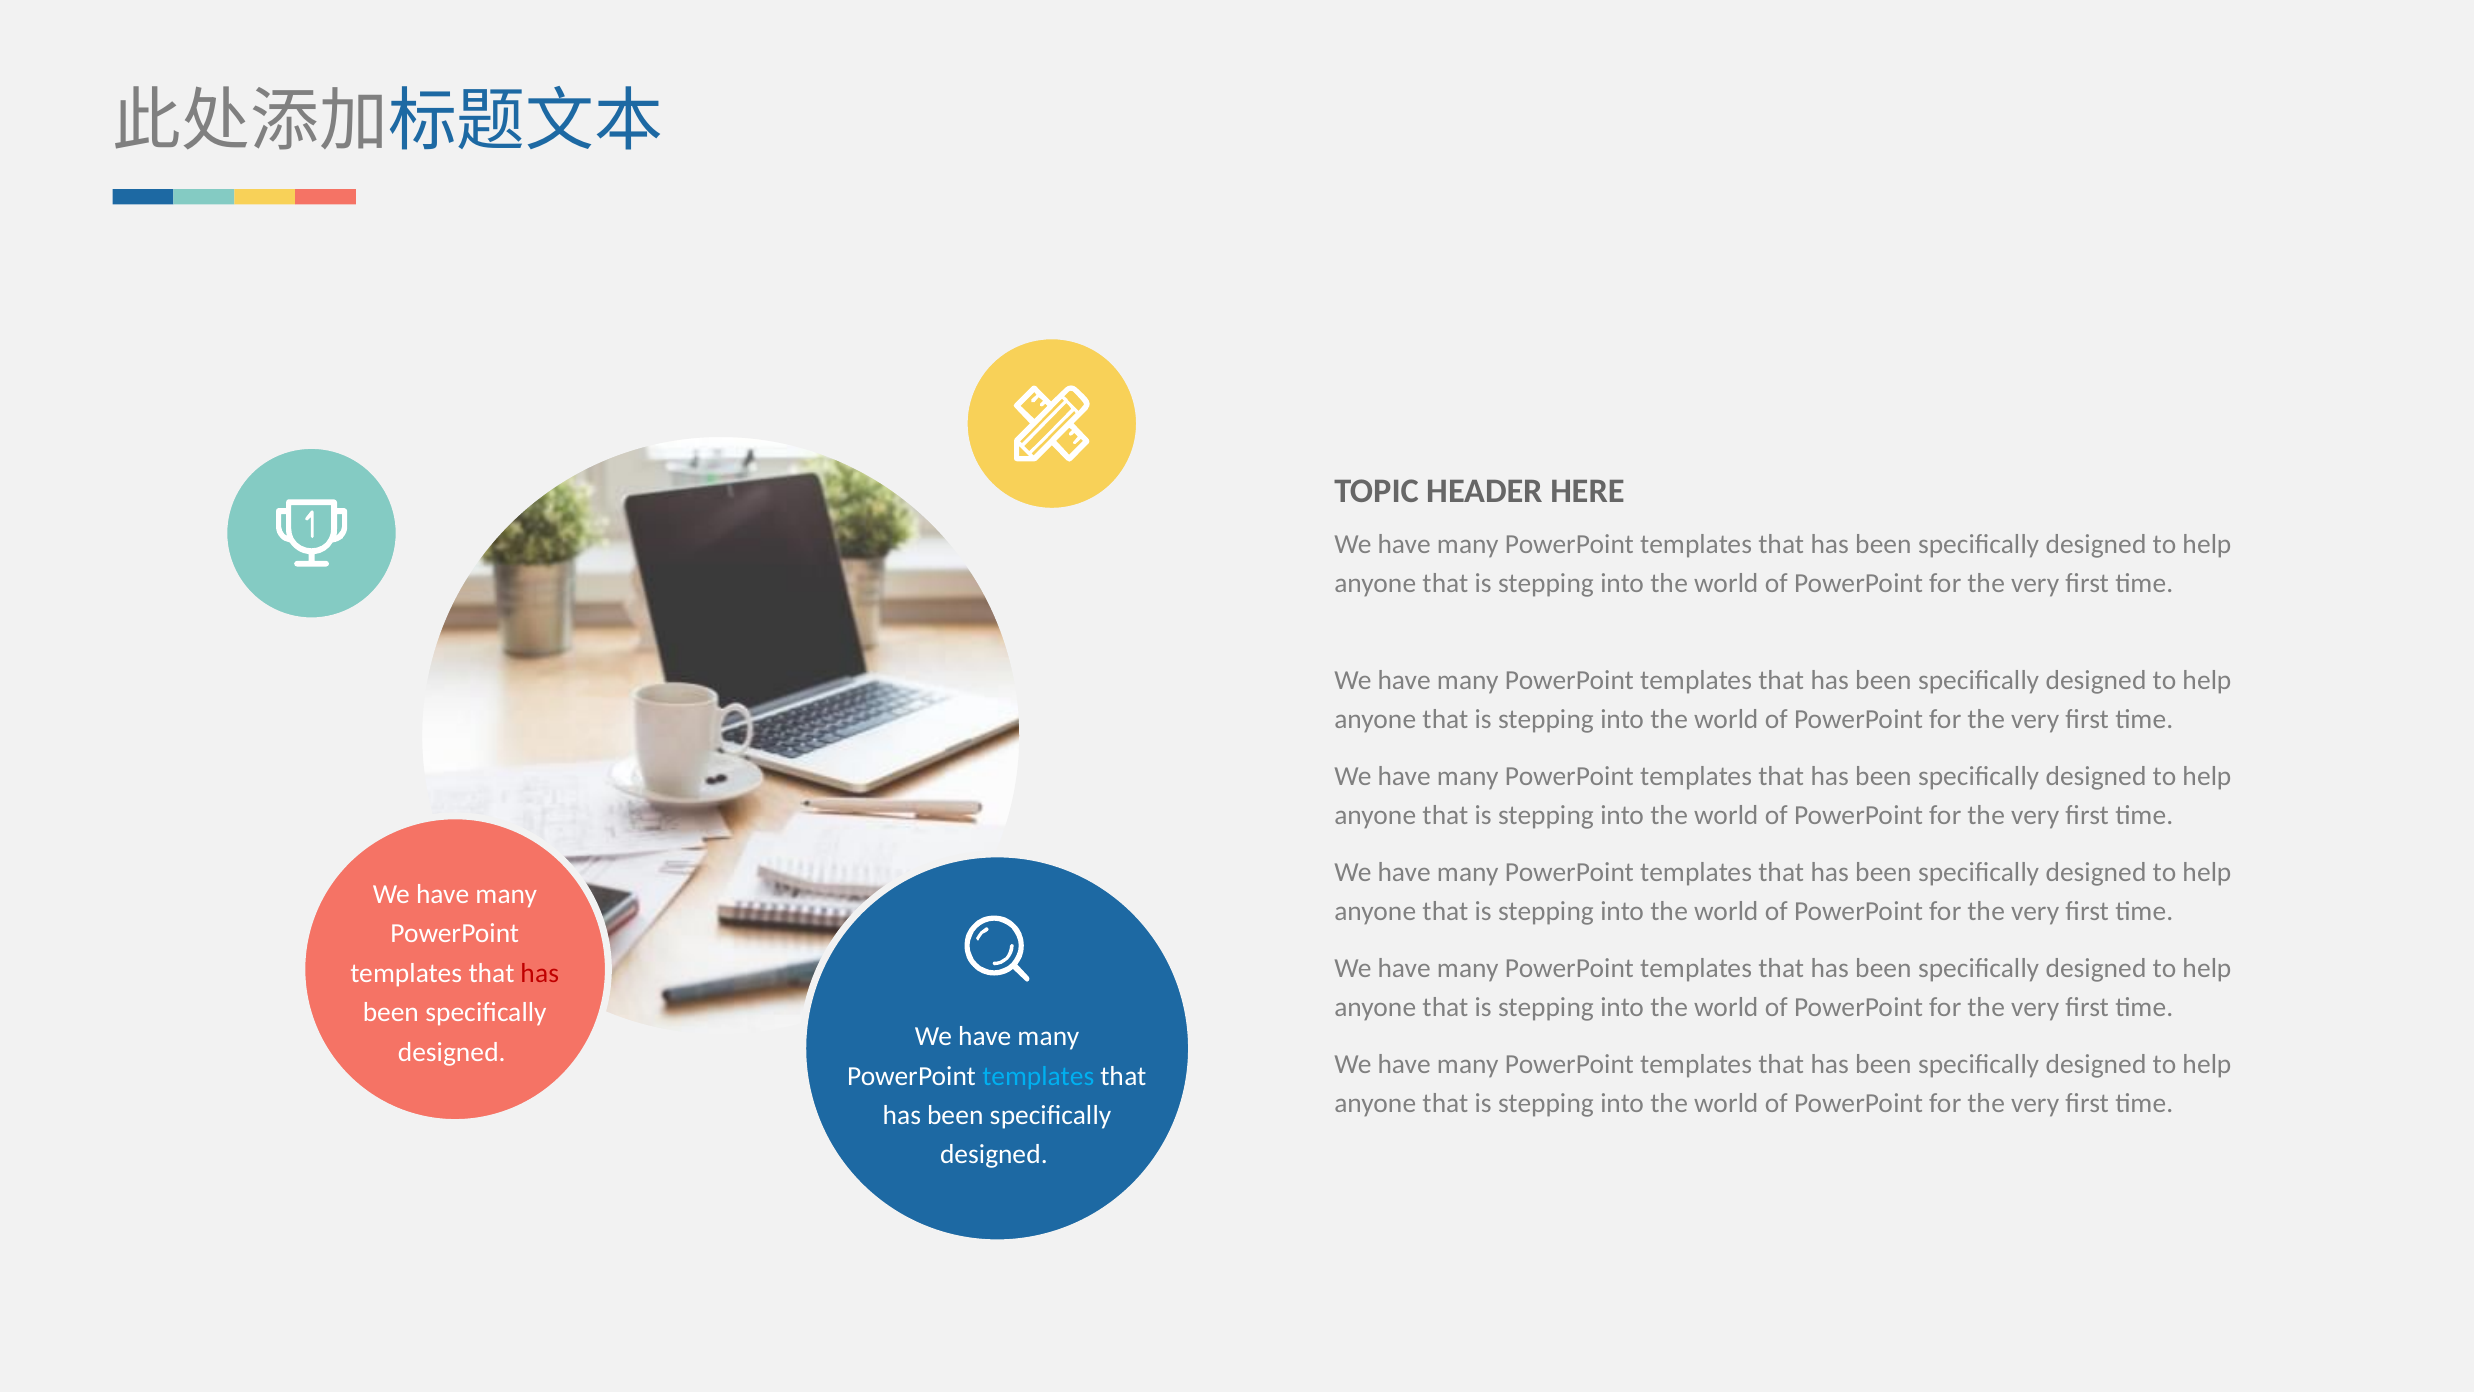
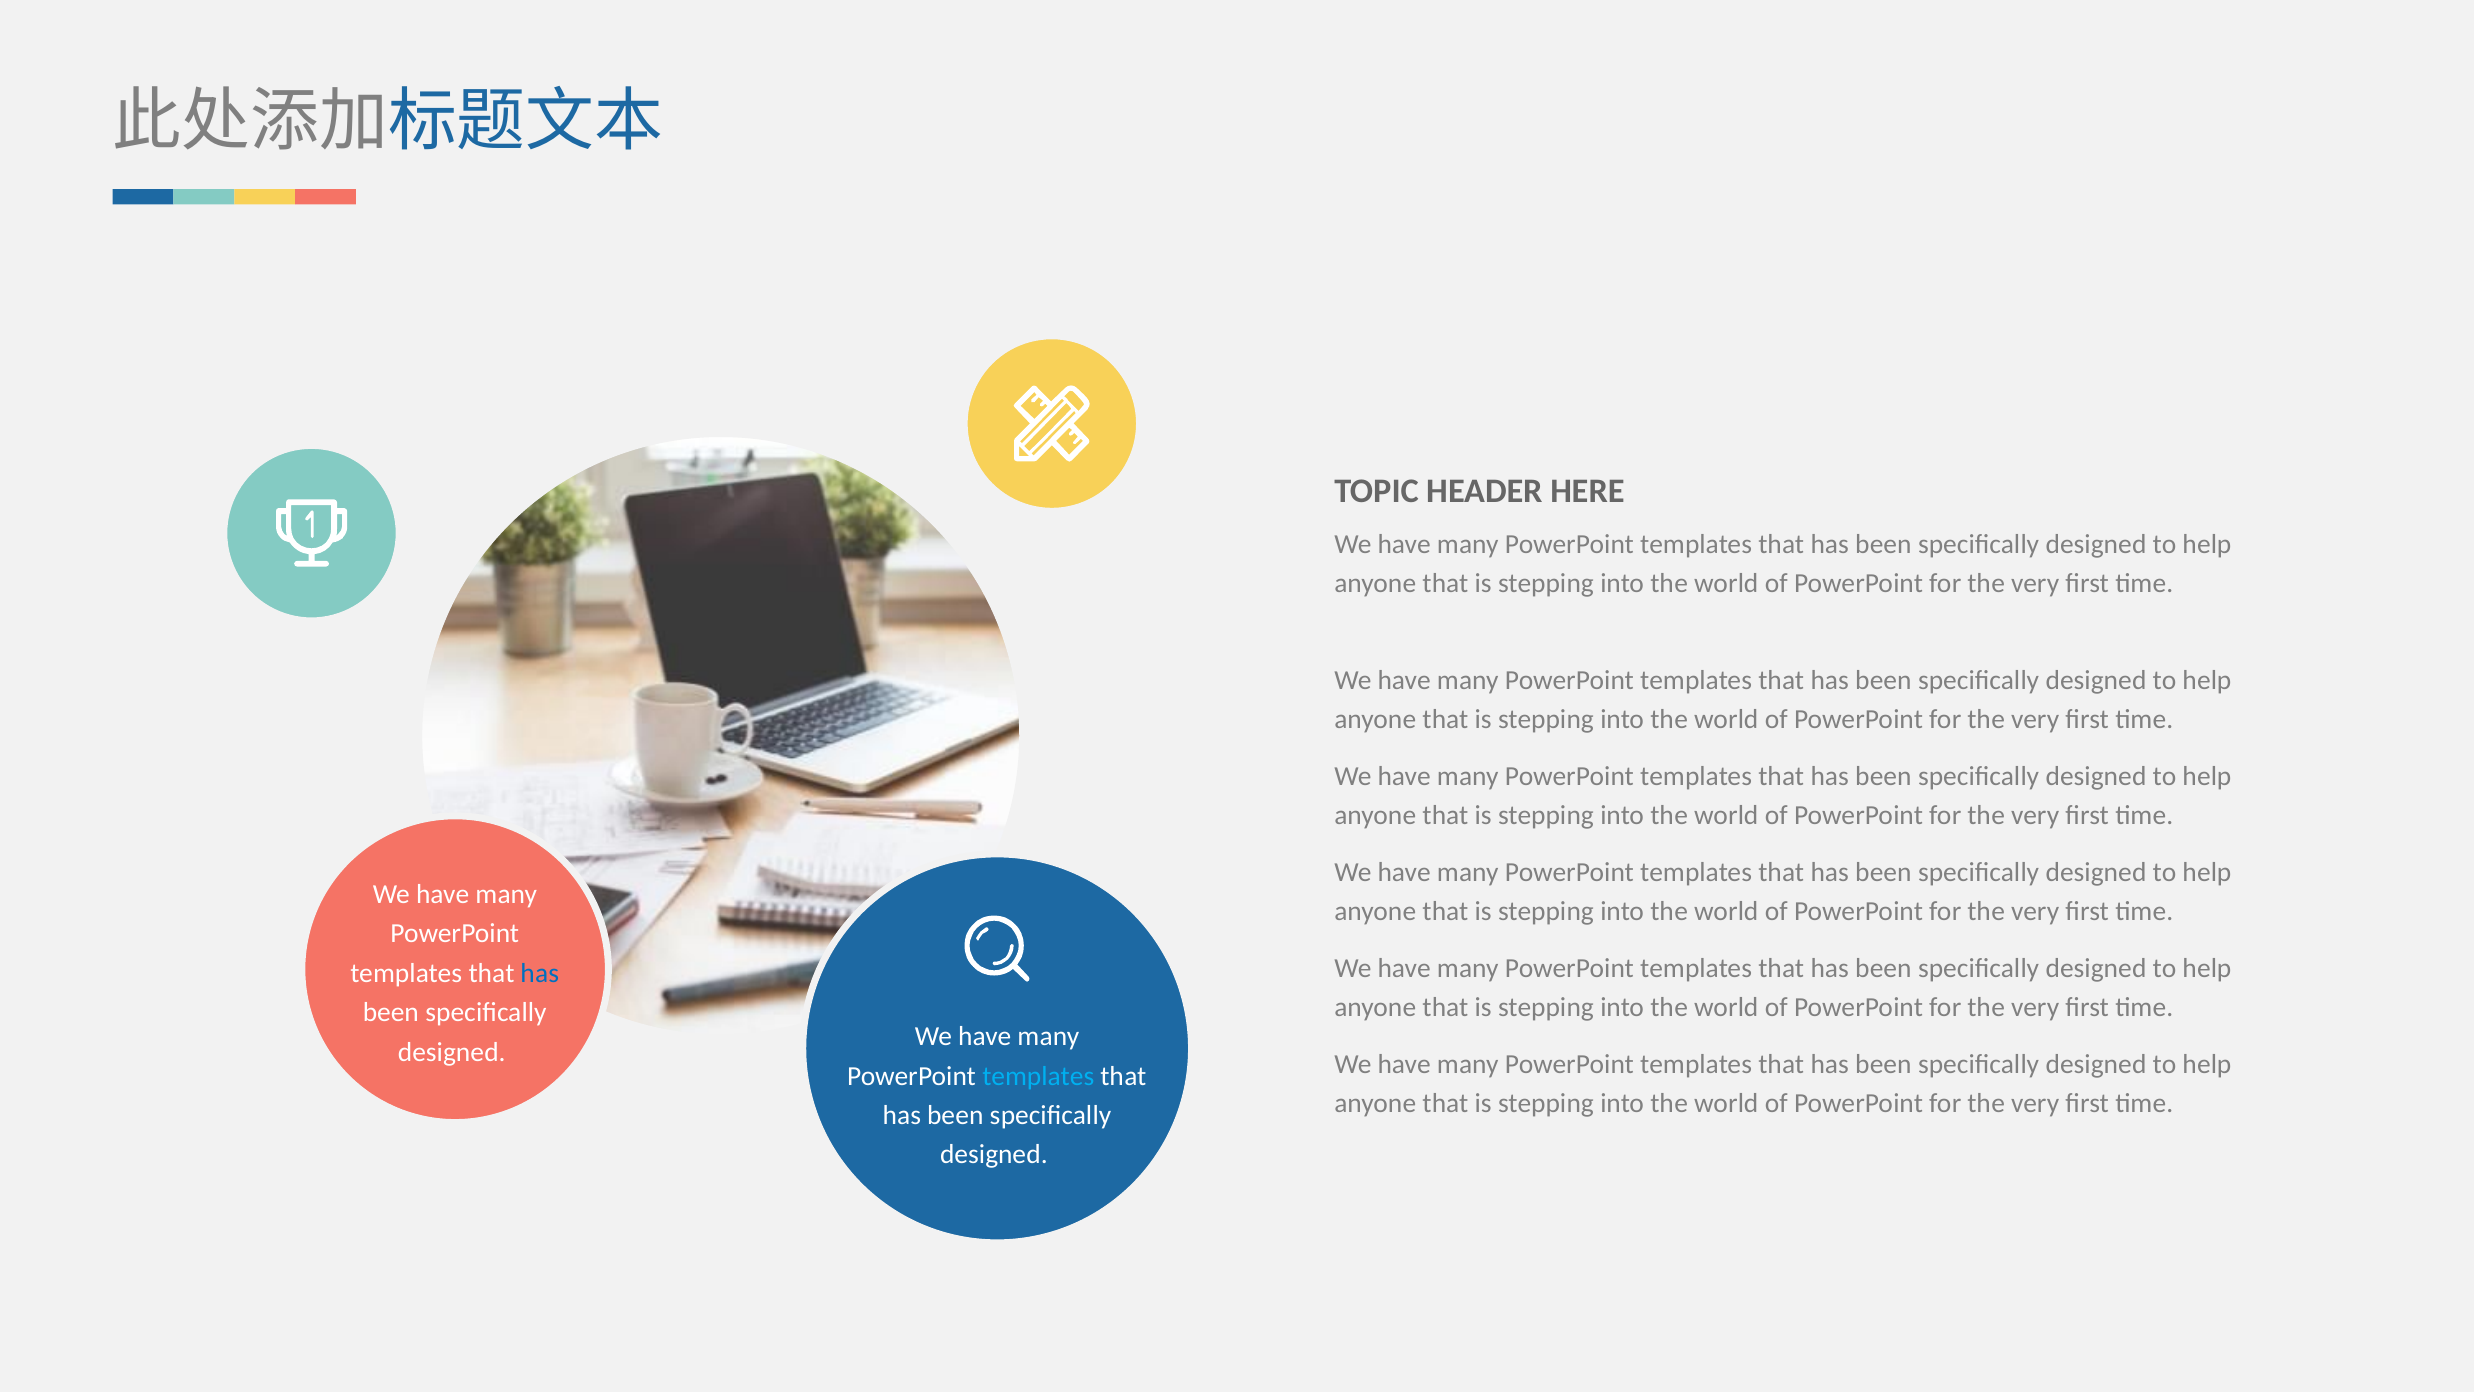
has colour: red -> blue (540, 973)
